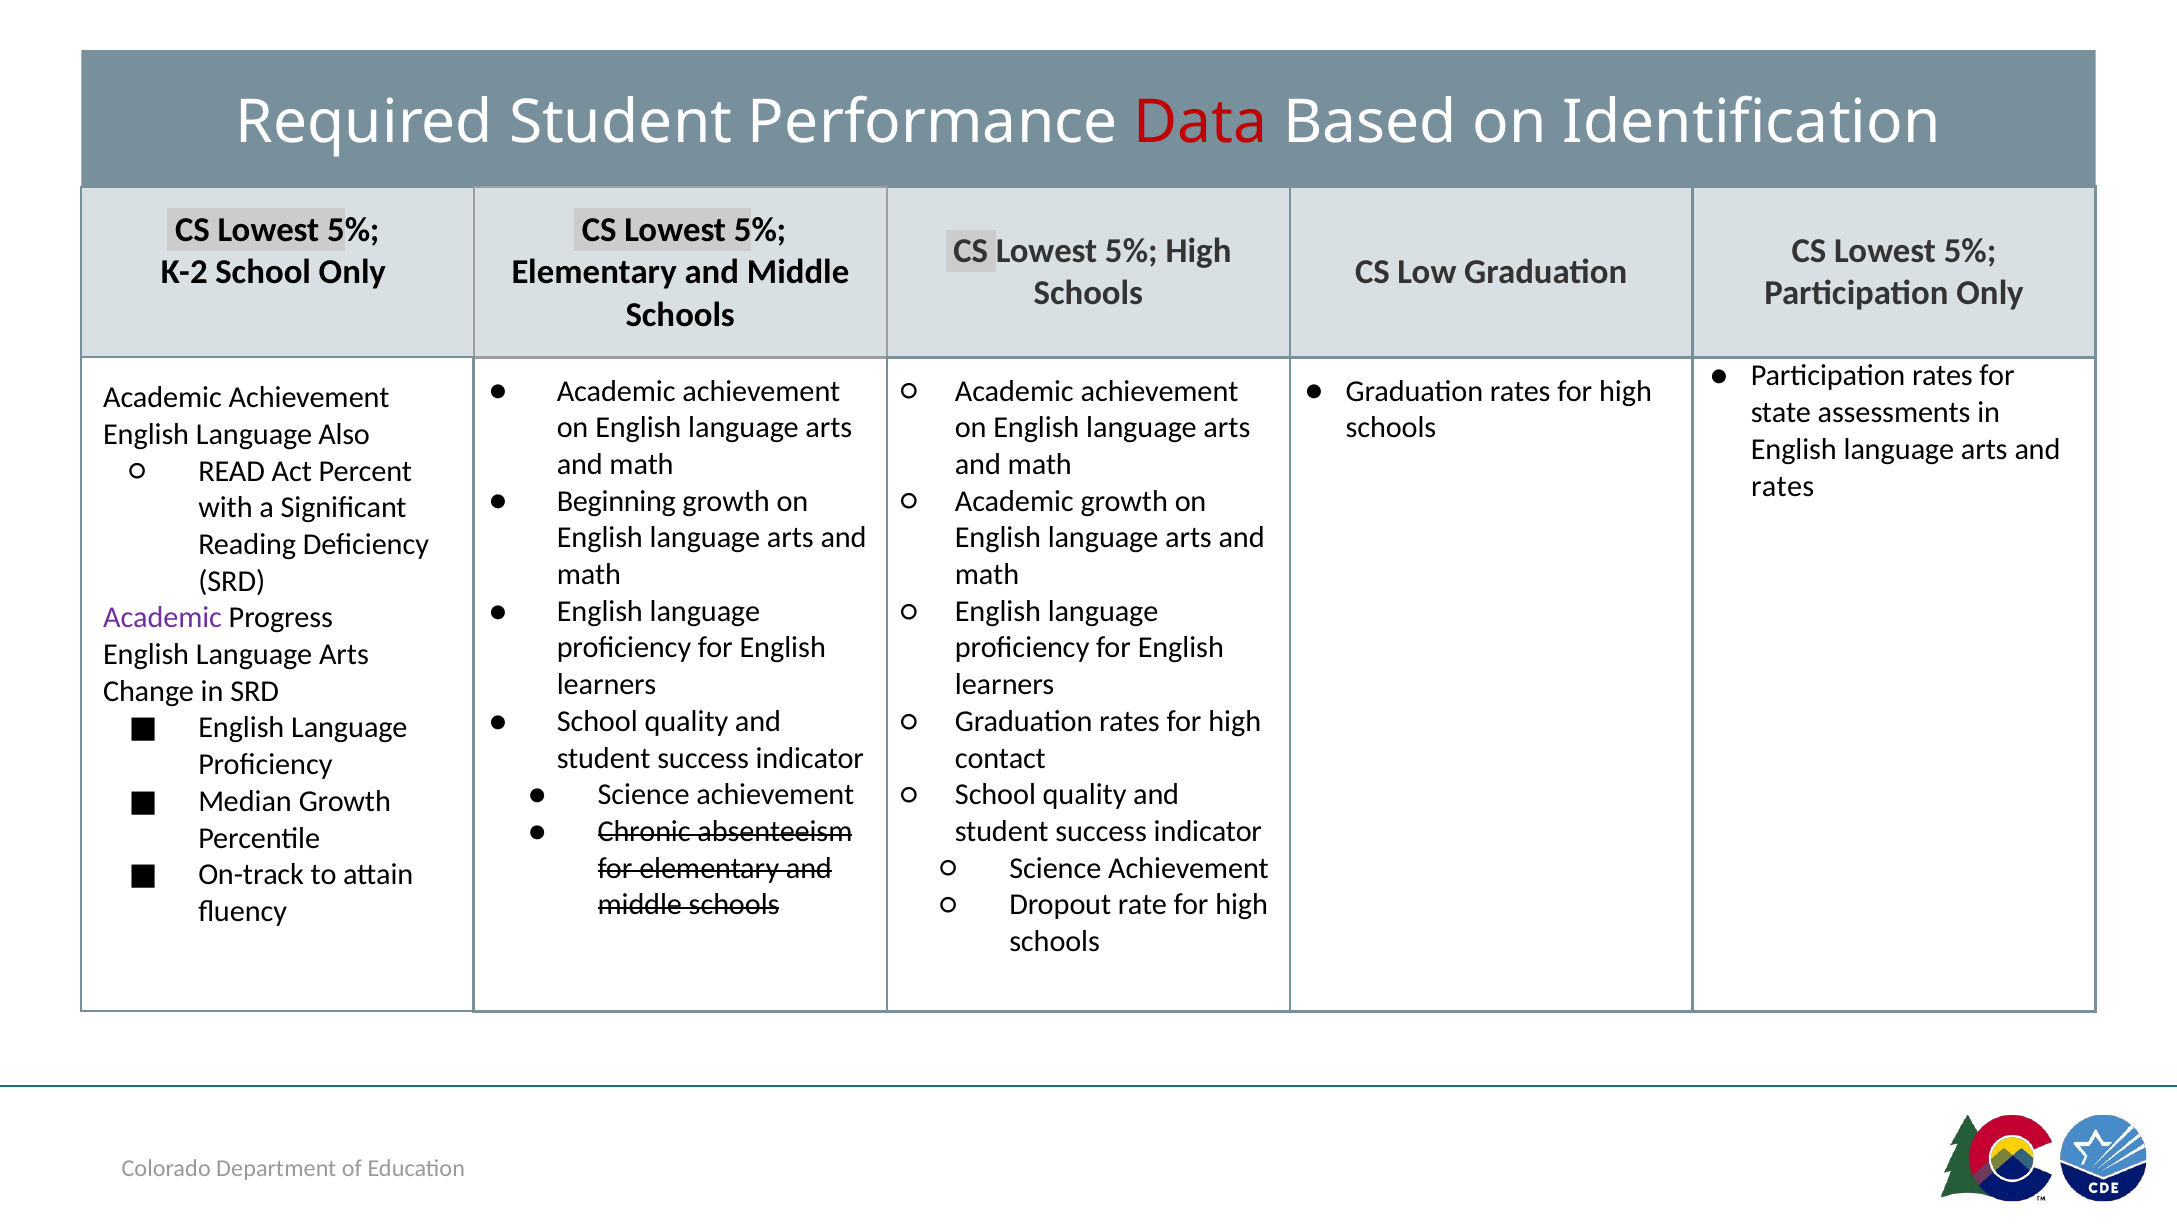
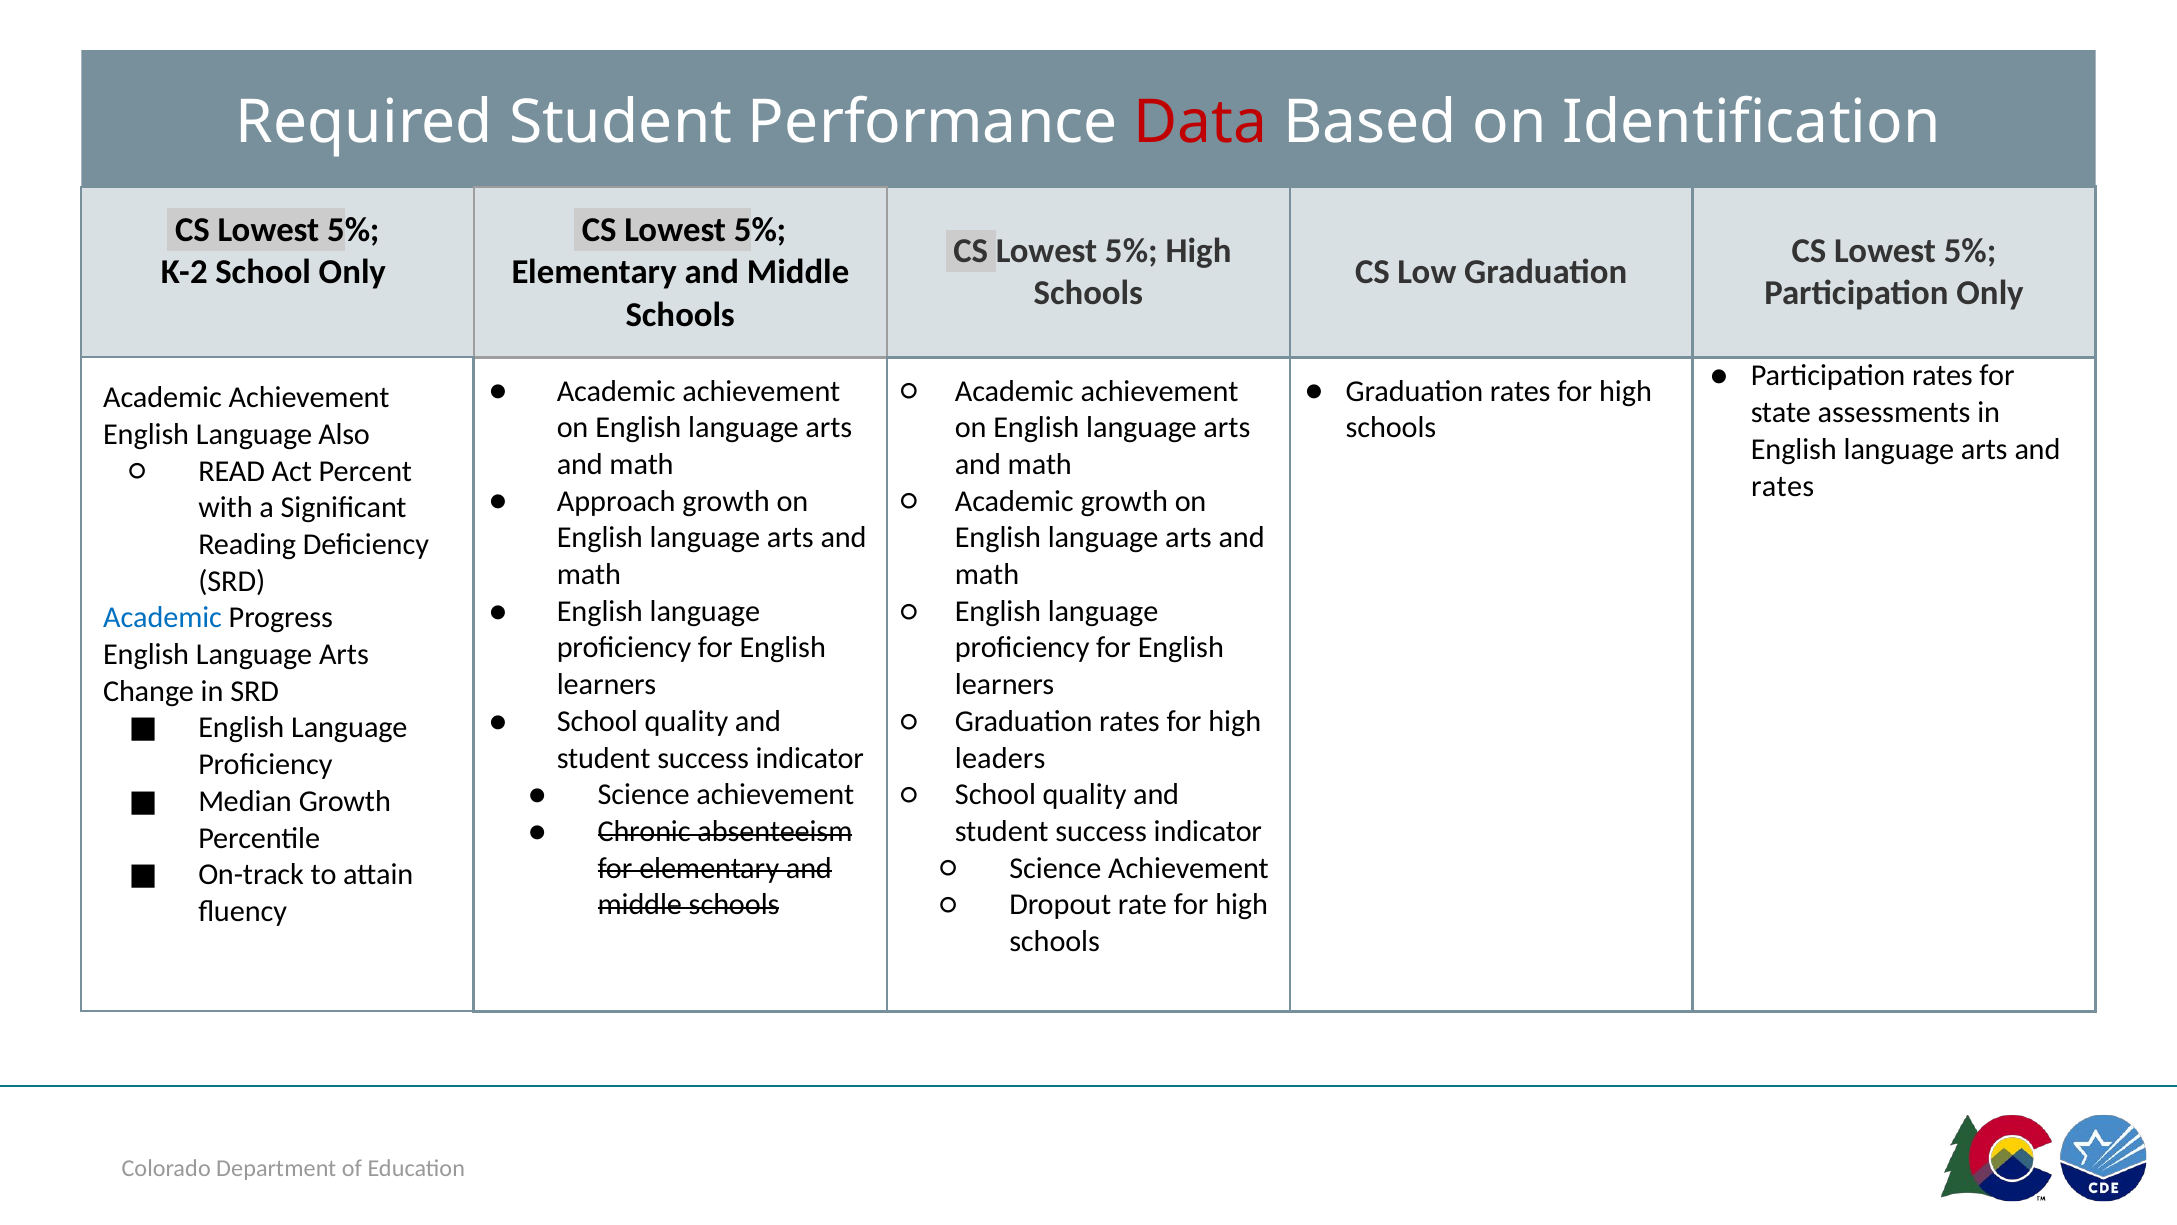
Beginning: Beginning -> Approach (616, 501)
Academic colour: purple -> blue (163, 618)
contact: contact -> leaders (1000, 758)
